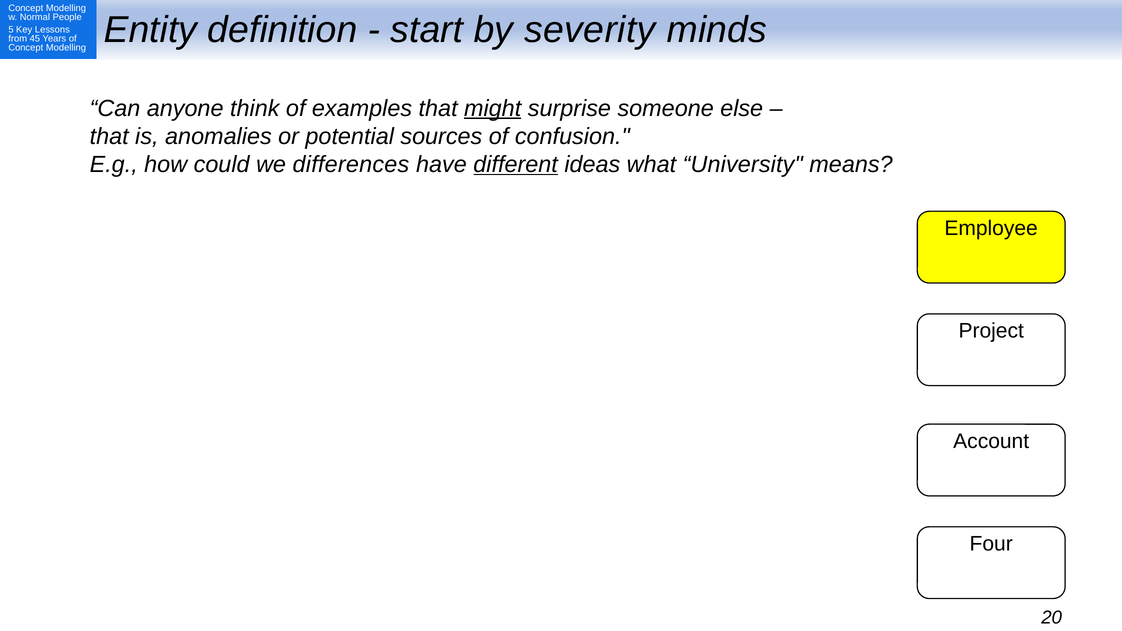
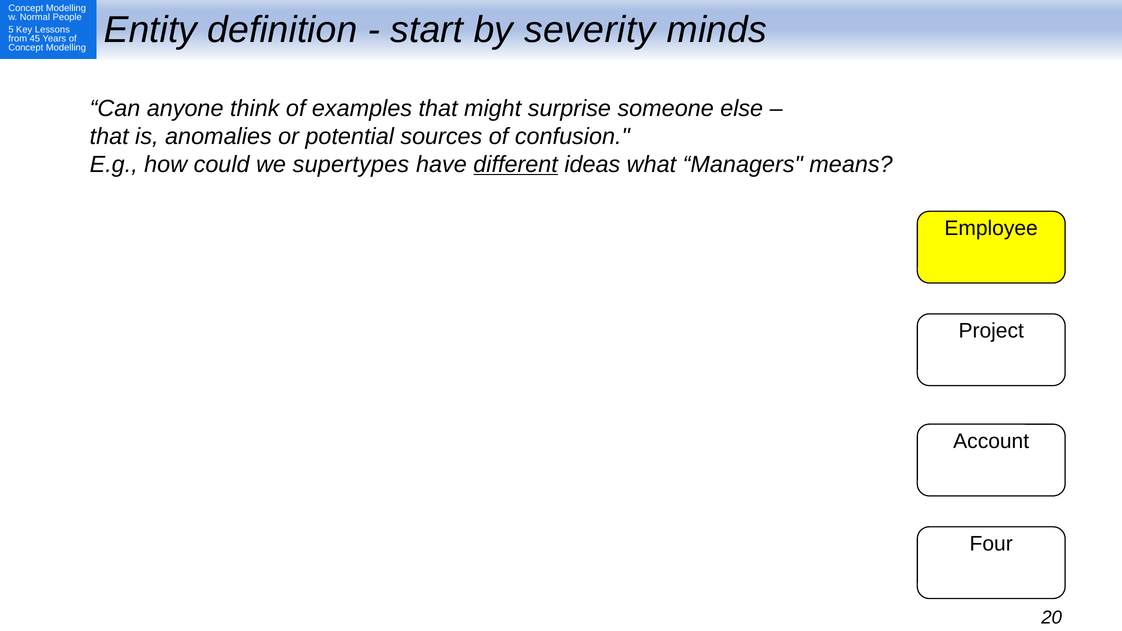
might underline: present -> none (493, 108)
differences: differences -> supertypes (351, 164)
University: University -> Managers (743, 164)
